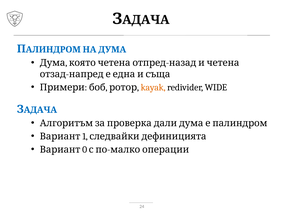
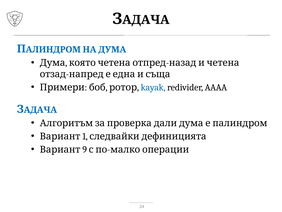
kayak colour: orange -> blue (153, 87)
WIDE: WIDE -> AAAA (216, 87)
0: 0 -> 9 (85, 149)
